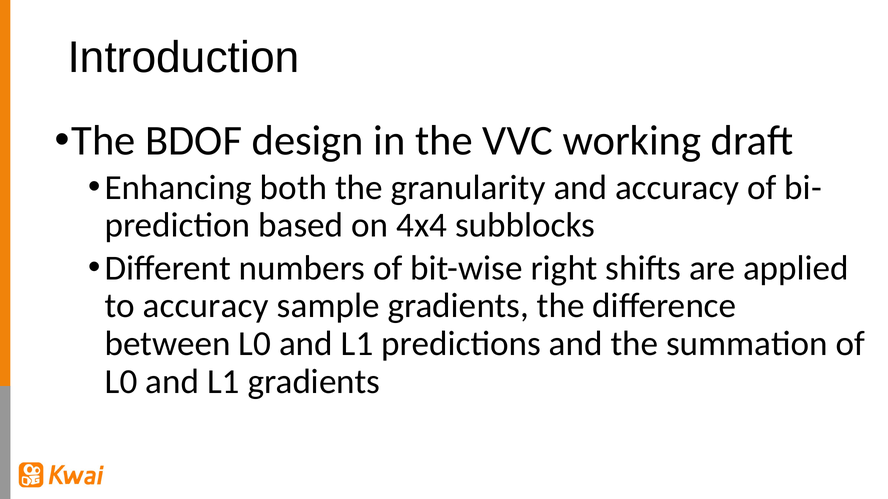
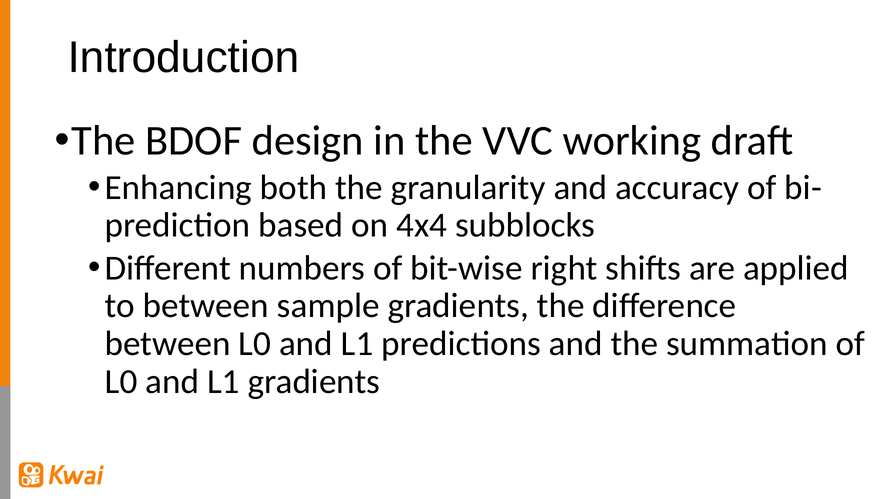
to accuracy: accuracy -> between (206, 306)
